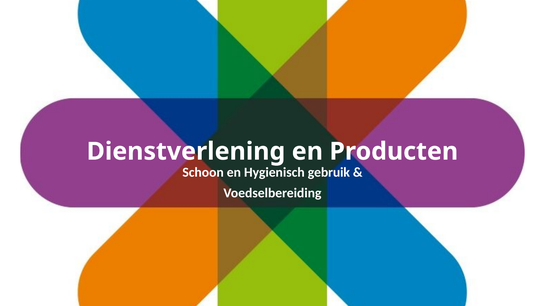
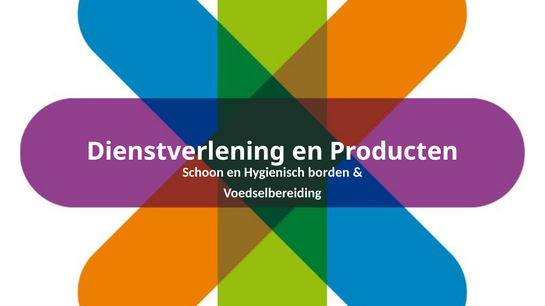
gebruik: gebruik -> borden (329, 173)
